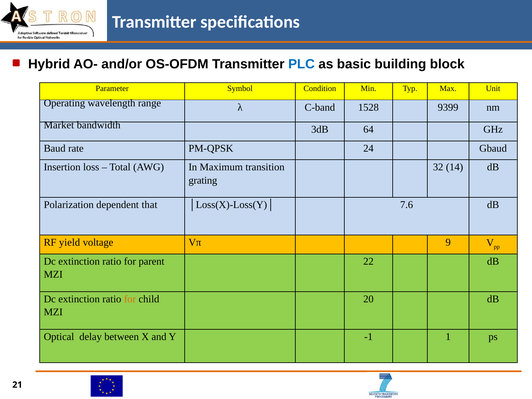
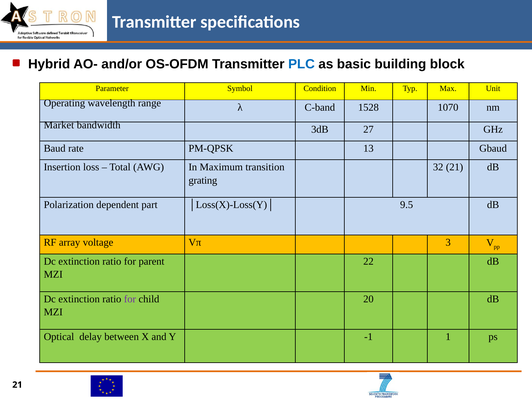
9399: 9399 -> 1070 (448, 107)
64: 64 -> 27 (368, 130)
24: 24 -> 13 (368, 148)
32 14: 14 -> 21 (455, 167)
that: that -> part (150, 205)
7.6: 7.6 -> 9.5 (407, 205)
yield: yield -> array (70, 243)
9: 9 -> 3 (448, 243)
for colour: orange -> purple (130, 299)
